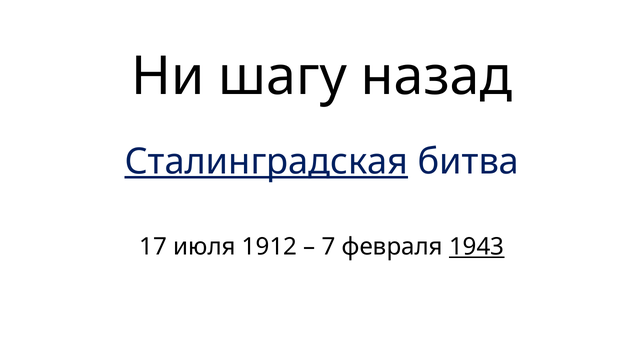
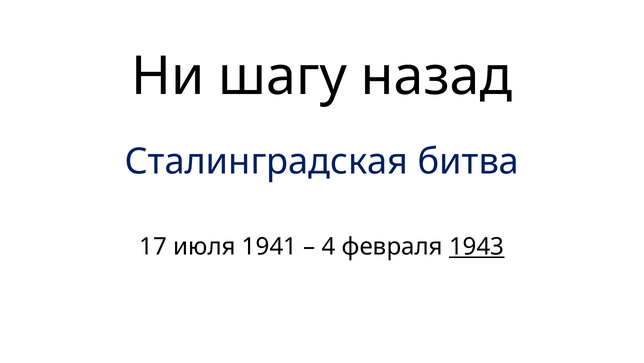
Сталинградская underline: present -> none (266, 161)
1912: 1912 -> 1941 (270, 246)
7: 7 -> 4 (329, 246)
